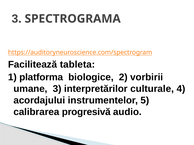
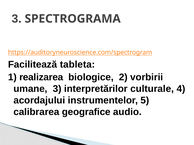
platforma: platforma -> realizarea (41, 77)
progresivă: progresivă -> geografice (86, 112)
